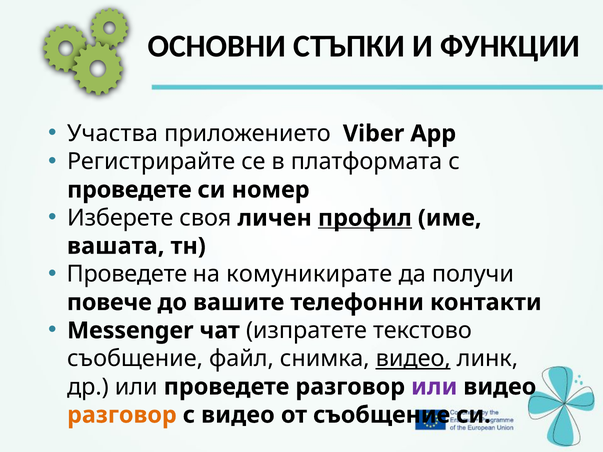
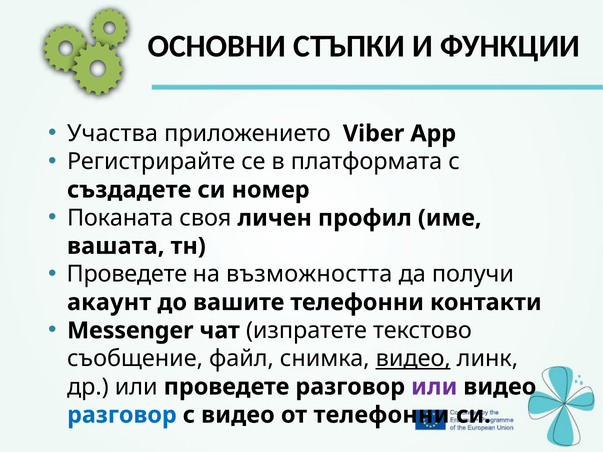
проведете: проведете -> създадете (129, 190)
Изберете: Изберете -> Поканата (120, 218)
профил underline: present -> none (365, 218)
комуникирате: комуникирате -> възможността (309, 274)
повече: повече -> акаунт (109, 303)
разговор colour: orange -> blue (122, 415)
от съобщение: съобщение -> телефонни (381, 415)
